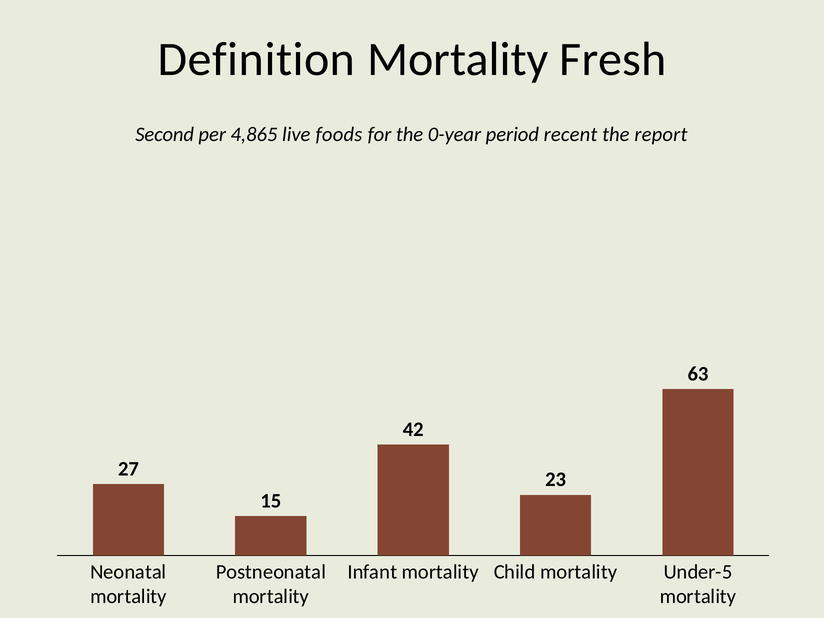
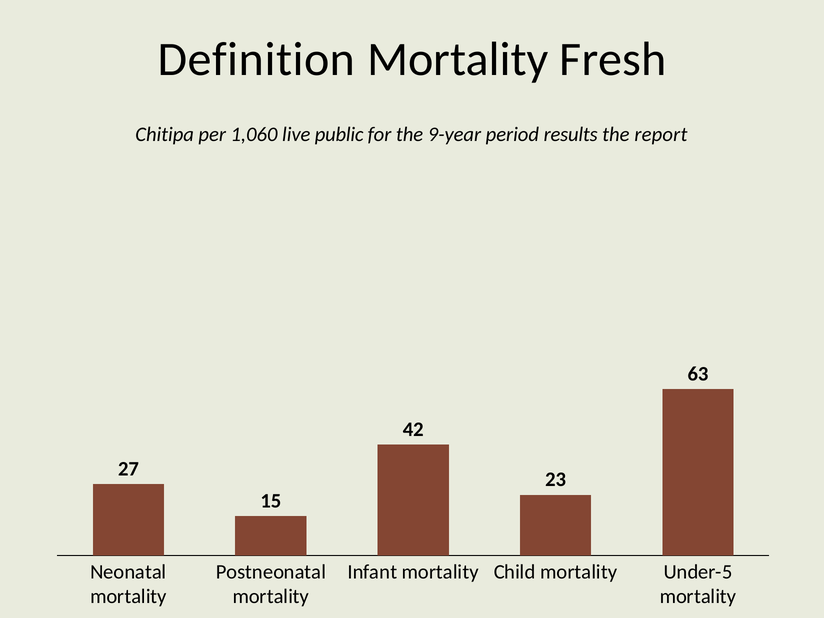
Second: Second -> Chitipa (165, 135)
4,865: 4,865 -> 1,060 (254, 135)
foods: foods -> public (339, 135)
0-year: 0-year -> 9-year (454, 135)
recent: recent -> results (571, 135)
